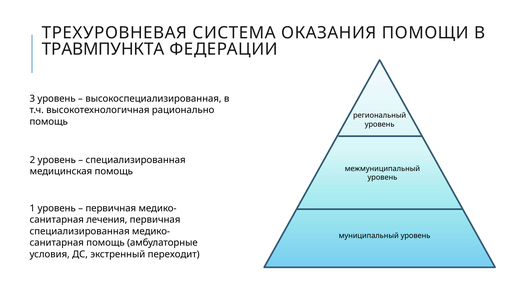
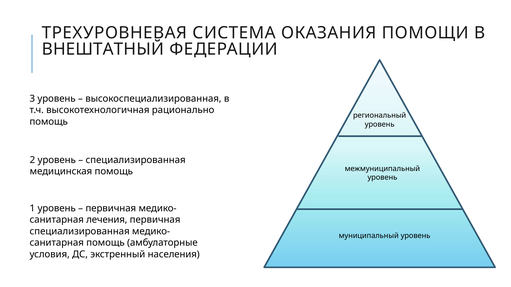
ТРАВМПУНКТА: ТРАВМПУНКТА -> ВНЕШТАТНЫЙ (103, 49)
переходит: переходит -> населения (174, 255)
